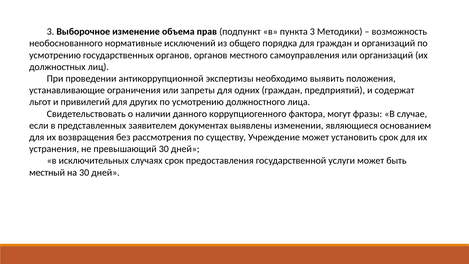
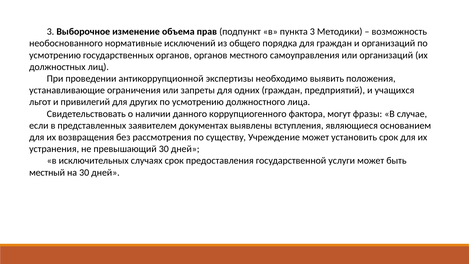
содержат: содержат -> учащихся (395, 90)
изменении: изменении -> вступления (299, 125)
